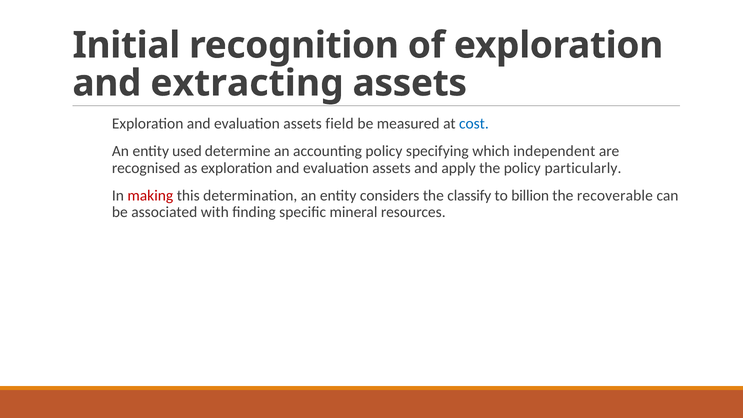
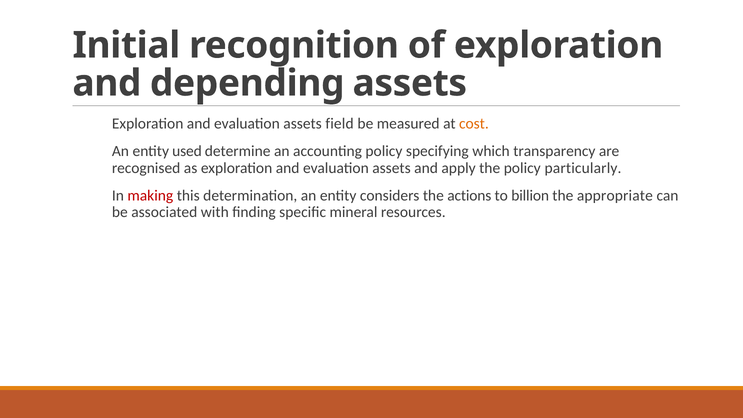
extracting: extracting -> depending (247, 83)
cost colour: blue -> orange (474, 124)
independent: independent -> transparency (554, 151)
classify: classify -> actions (469, 195)
recoverable: recoverable -> appropriate (615, 195)
